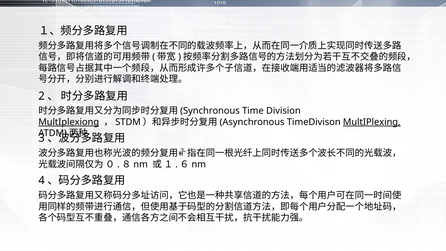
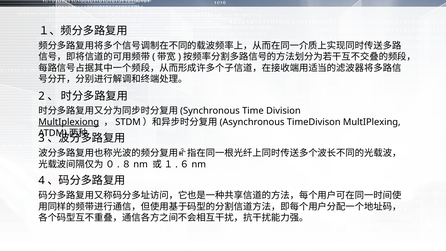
MultIPlexing underline: present -> none (372, 122)
